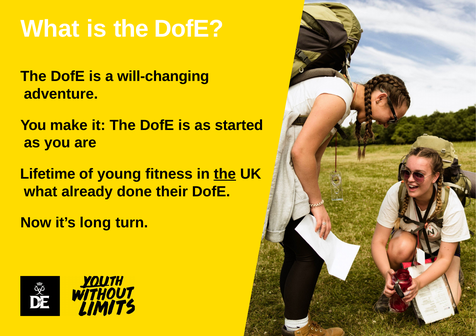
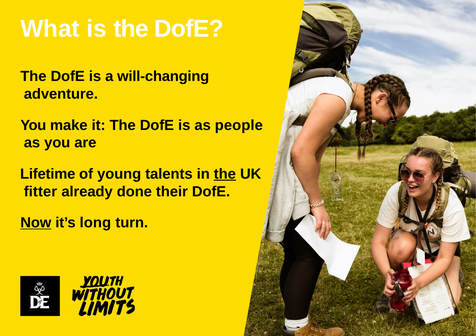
started: started -> people (239, 125)
ﬁtness: ﬁtness -> talents (169, 174)
what: what -> ﬁtter (40, 192)
Now underline: none -> present (36, 223)
